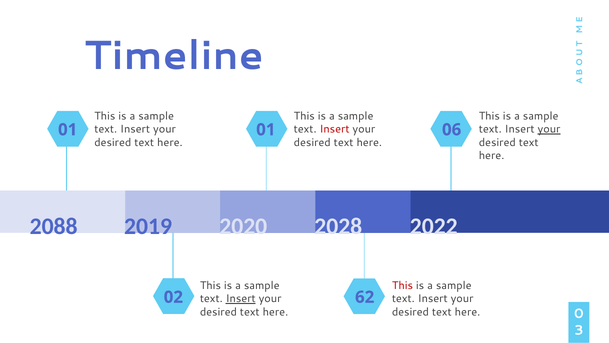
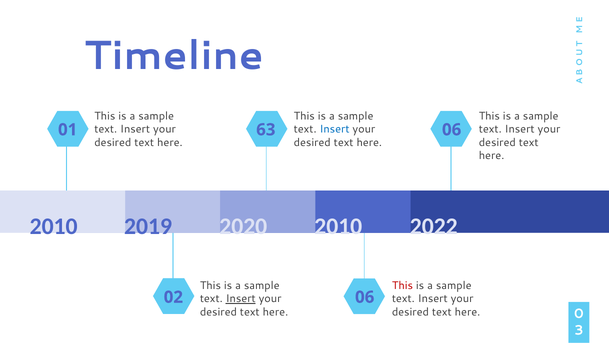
Insert colour: red -> blue (335, 129)
your underline: present -> none (549, 129)
01 01: 01 -> 63 (266, 130)
2088: 2088 -> 2010 (54, 226)
2020 2028: 2028 -> 2010 (338, 226)
02 62: 62 -> 06 (365, 297)
